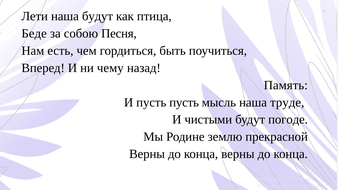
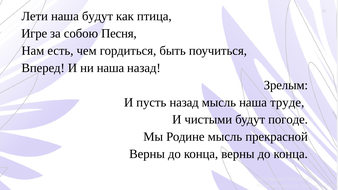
Беде: Беде -> Игре (34, 34)
ни чему: чему -> наша (110, 68)
Память: Память -> Зрелым (286, 85)
пусть пусть: пусть -> назад (184, 102)
Родине землю: землю -> мысль (225, 137)
